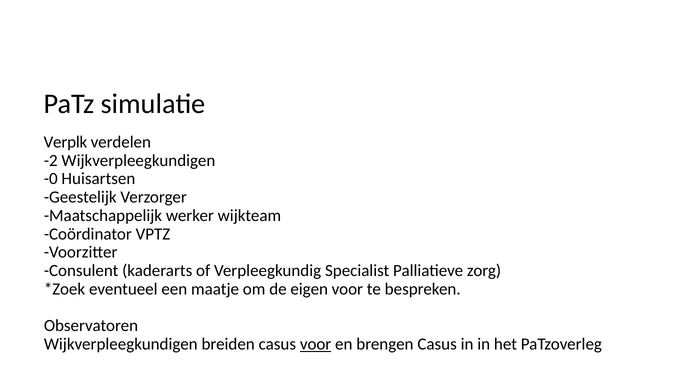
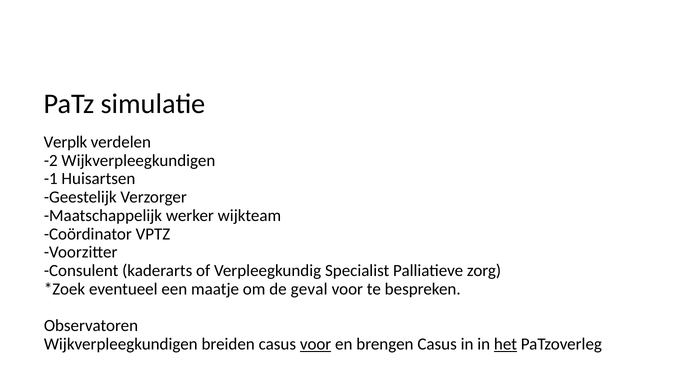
-0: -0 -> -1 (51, 179)
eigen: eigen -> geval (309, 289)
het underline: none -> present (505, 344)
